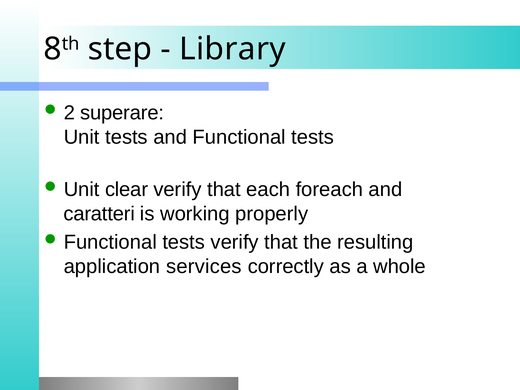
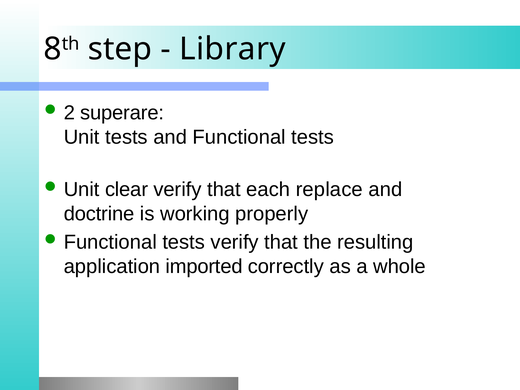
foreach: foreach -> replace (329, 190)
caratteri: caratteri -> doctrine (99, 214)
services: services -> imported (204, 267)
